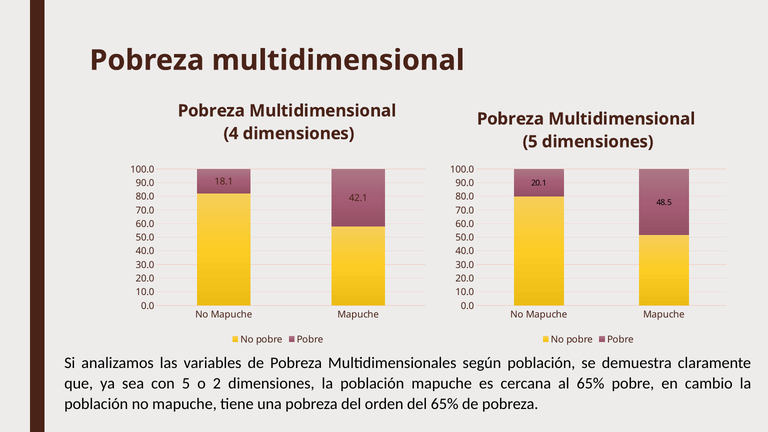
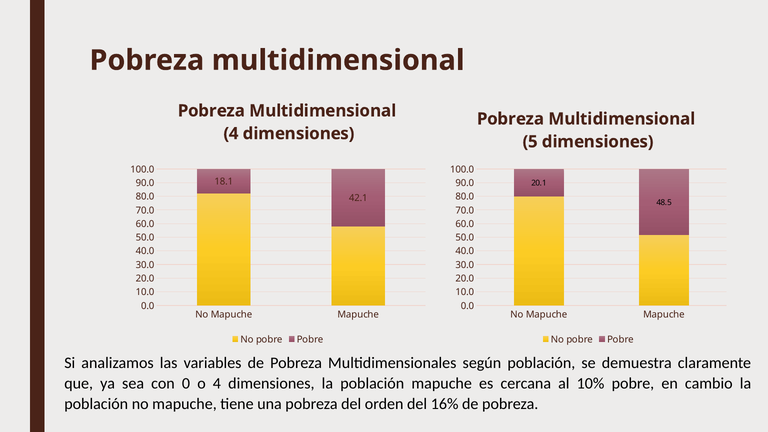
con 5: 5 -> 0 (186, 383)
o 2: 2 -> 4 (217, 383)
al 65%: 65% -> 10% (591, 383)
del 65%: 65% -> 16% (445, 404)
